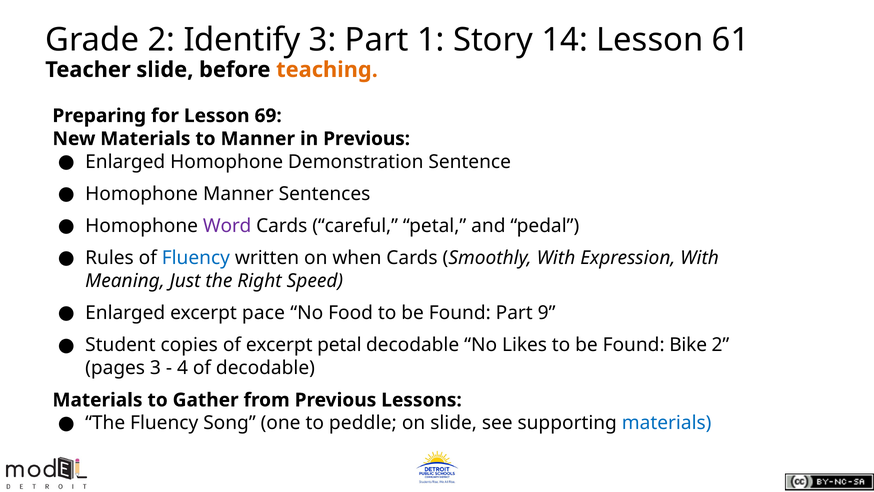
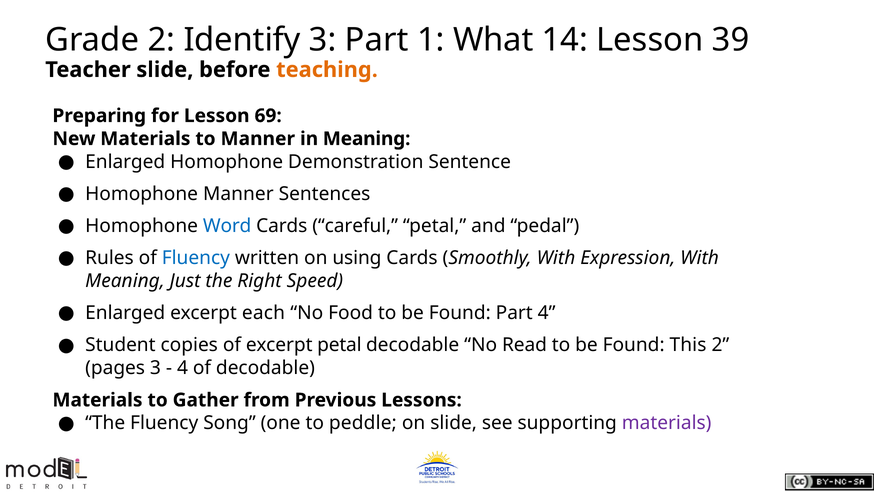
Story: Story -> What (493, 40)
61: 61 -> 39 (731, 40)
in Previous: Previous -> Meaning (367, 139)
Word colour: purple -> blue (227, 226)
when: when -> using (357, 258)
pace: pace -> each (263, 313)
Part 9: 9 -> 4 (547, 313)
Likes: Likes -> Read (524, 345)
Bike: Bike -> This (688, 345)
materials colour: blue -> purple (667, 423)
